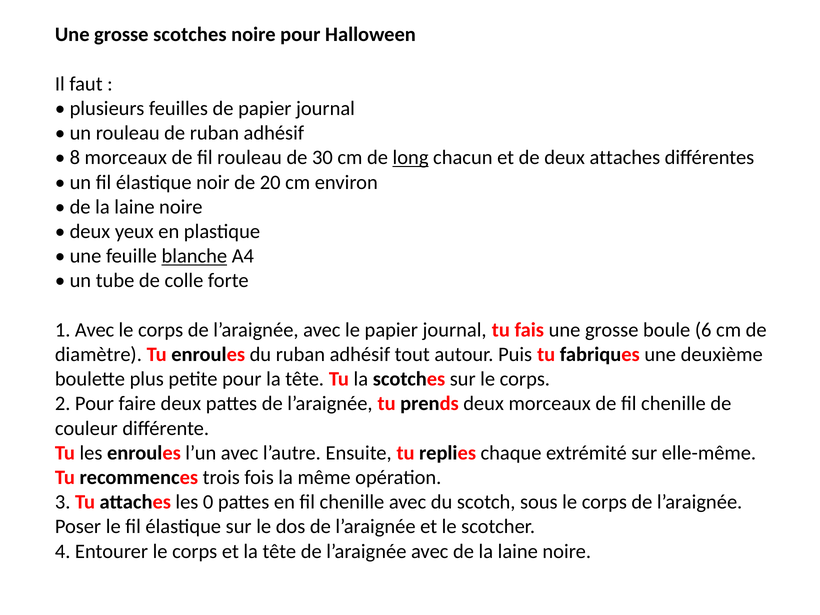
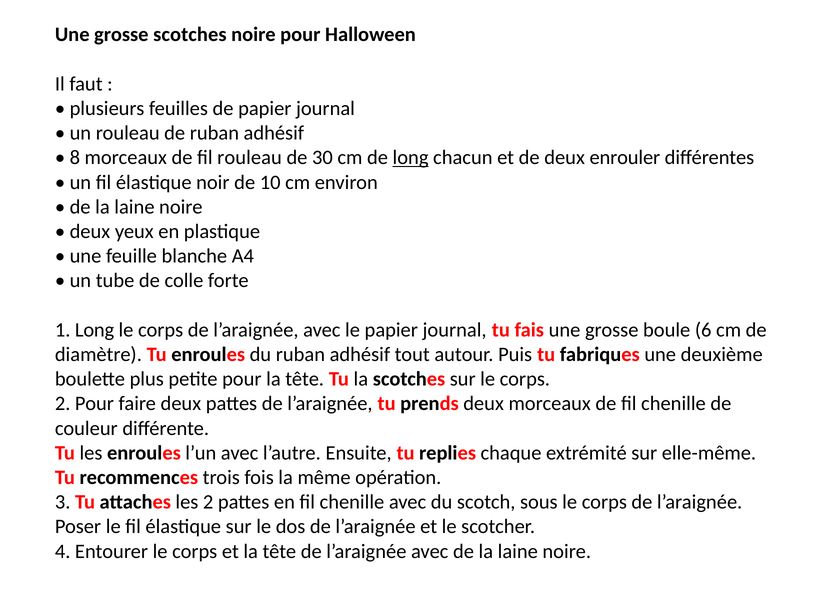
deux attaches: attaches -> enrouler (625, 158)
20: 20 -> 10 (270, 182)
blanche underline: present -> none (194, 256)
1 Avec: Avec -> Long (95, 330)
les 0: 0 -> 2 (208, 502)
